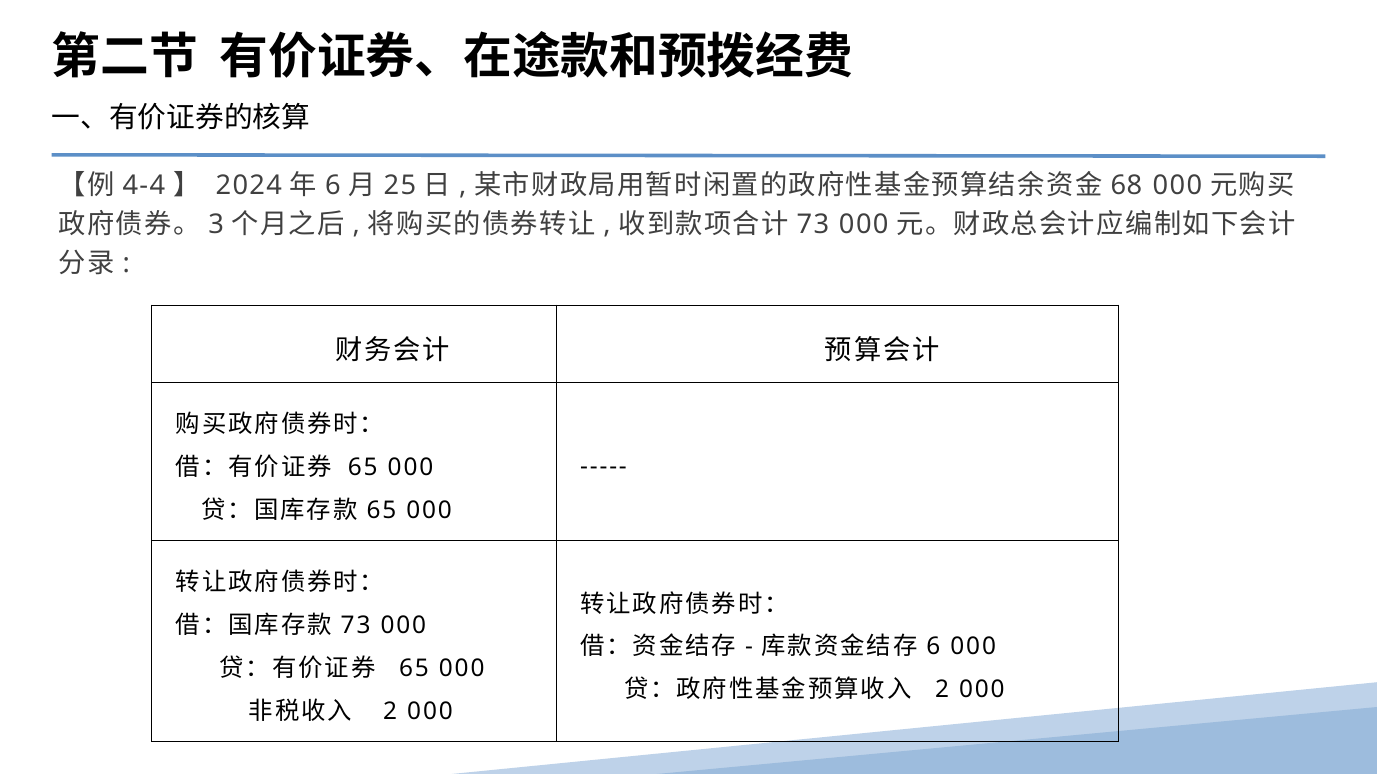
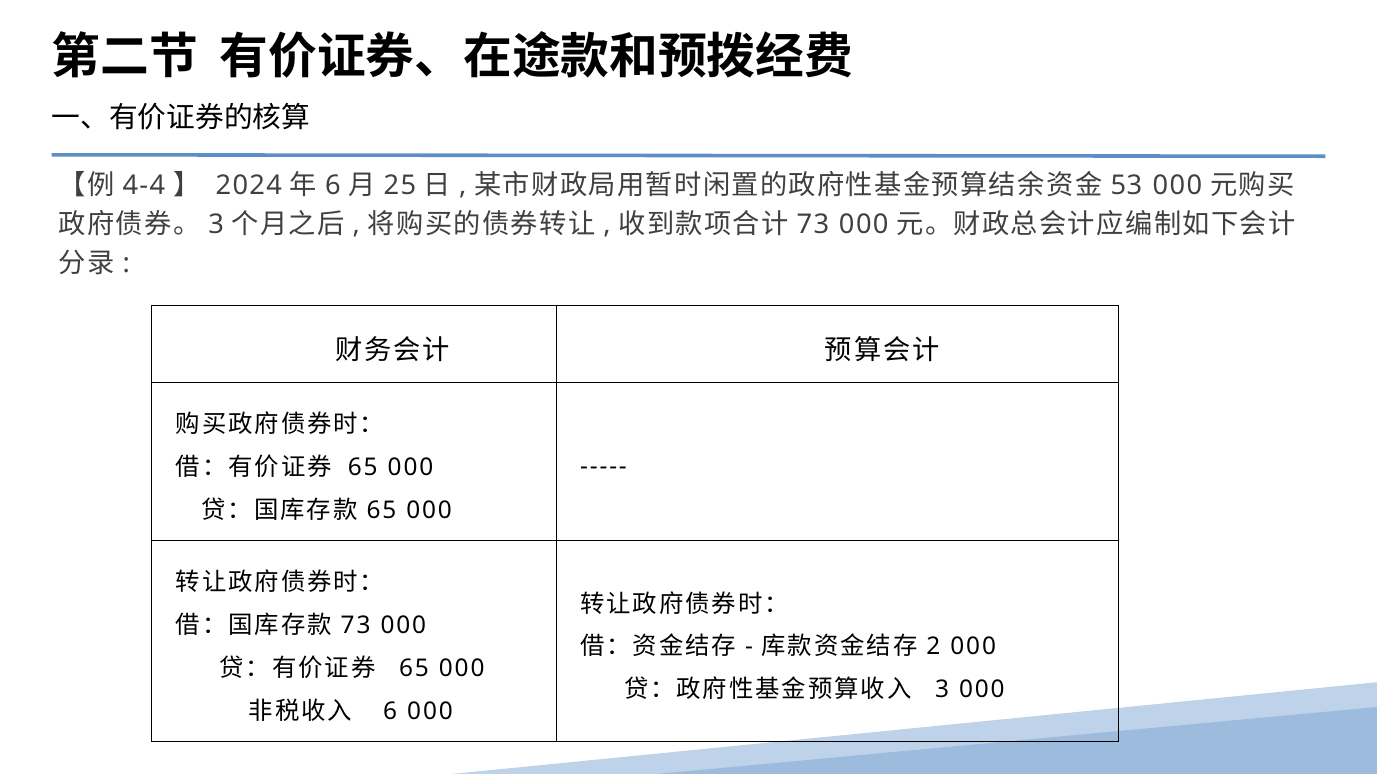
68: 68 -> 53 (1126, 185)
6: 6 -> 2 (933, 647)
2: 2 -> 3 (942, 690)
2: 2 -> 6 (390, 711)
